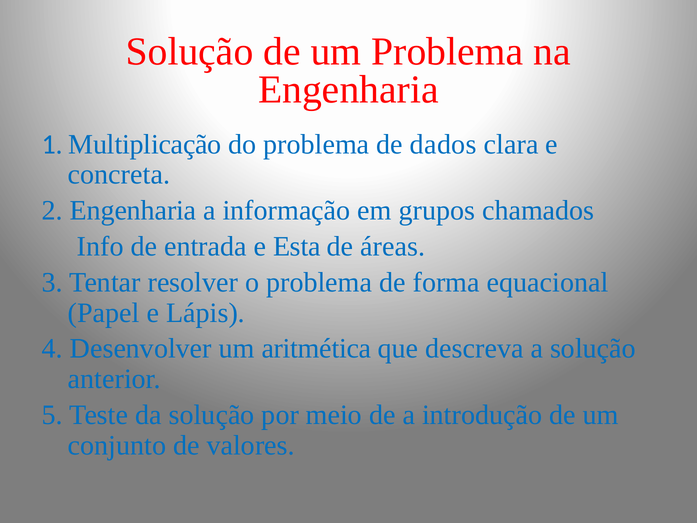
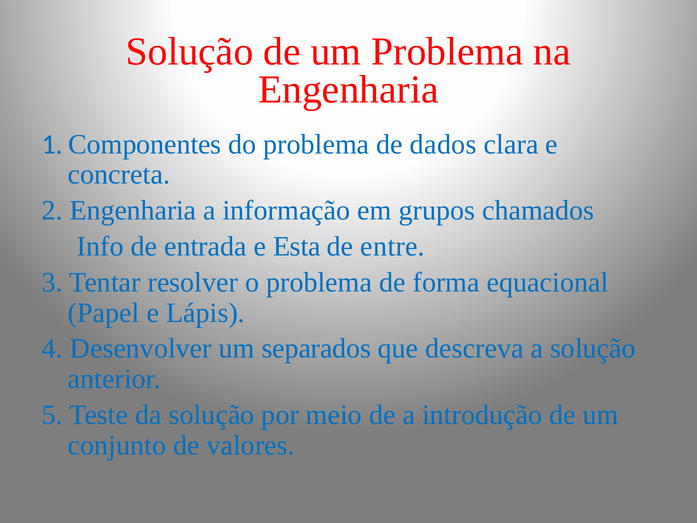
Multiplicação: Multiplicação -> Componentes (145, 144)
áreas: áreas -> entre (393, 246)
aritmética: aritmética -> separados (316, 348)
